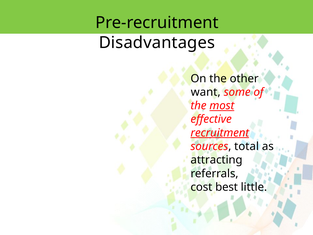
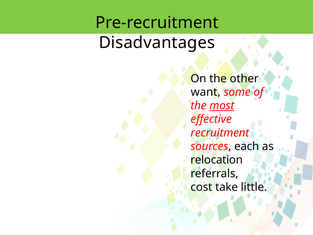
recruitment underline: present -> none (220, 133)
total: total -> each (247, 146)
attracting: attracting -> relocation (217, 160)
best: best -> take (227, 187)
